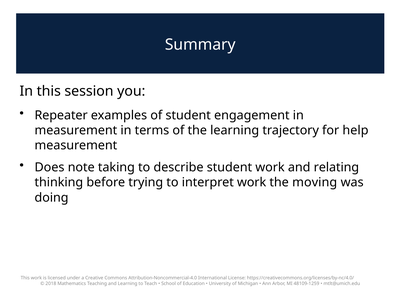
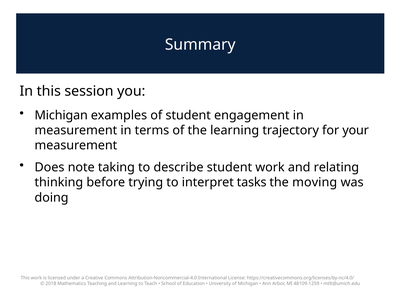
Repeater: Repeater -> Michigan (61, 115)
help: help -> your (356, 130)
interpret work: work -> tasks (252, 182)
